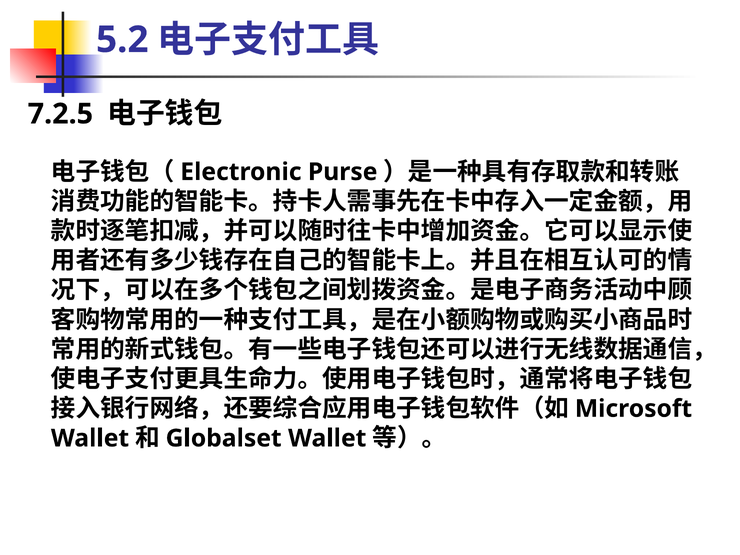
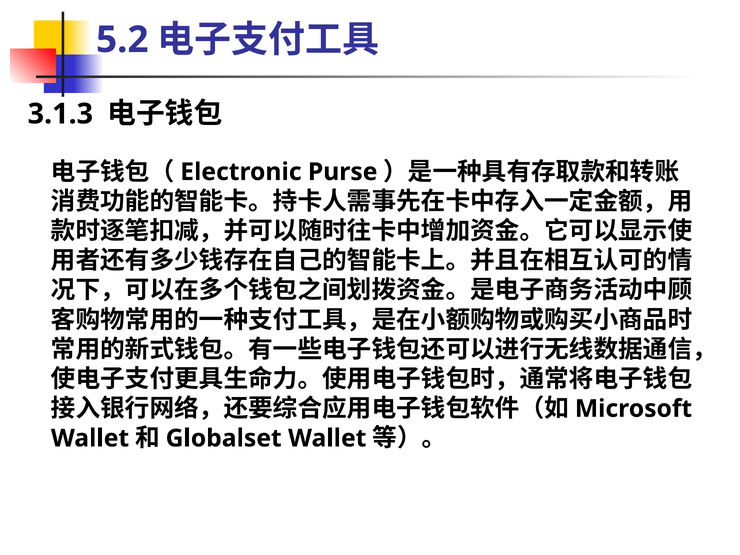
7.2.5: 7.2.5 -> 3.1.3 (60, 114)
